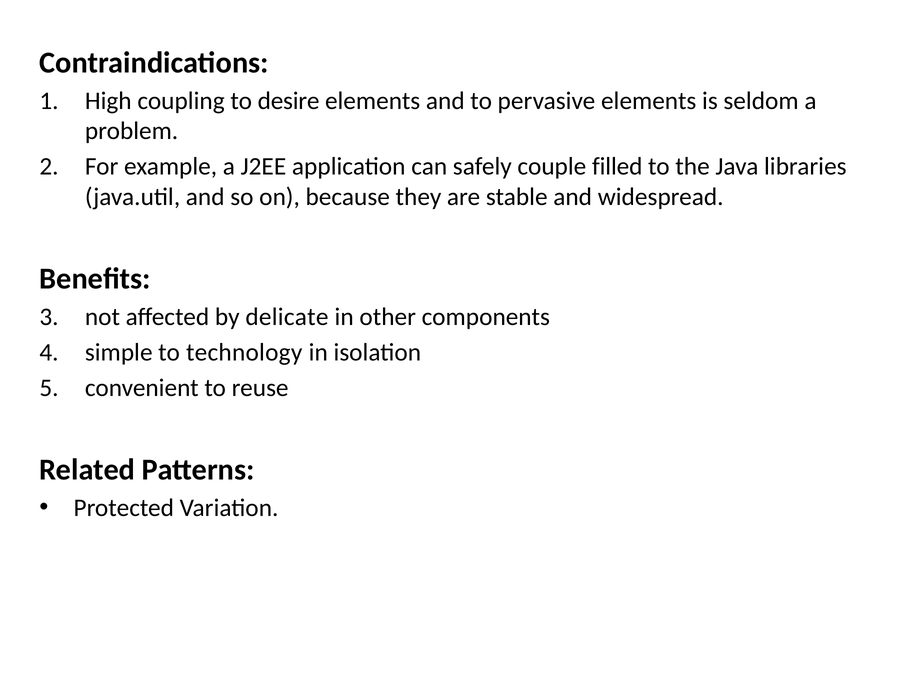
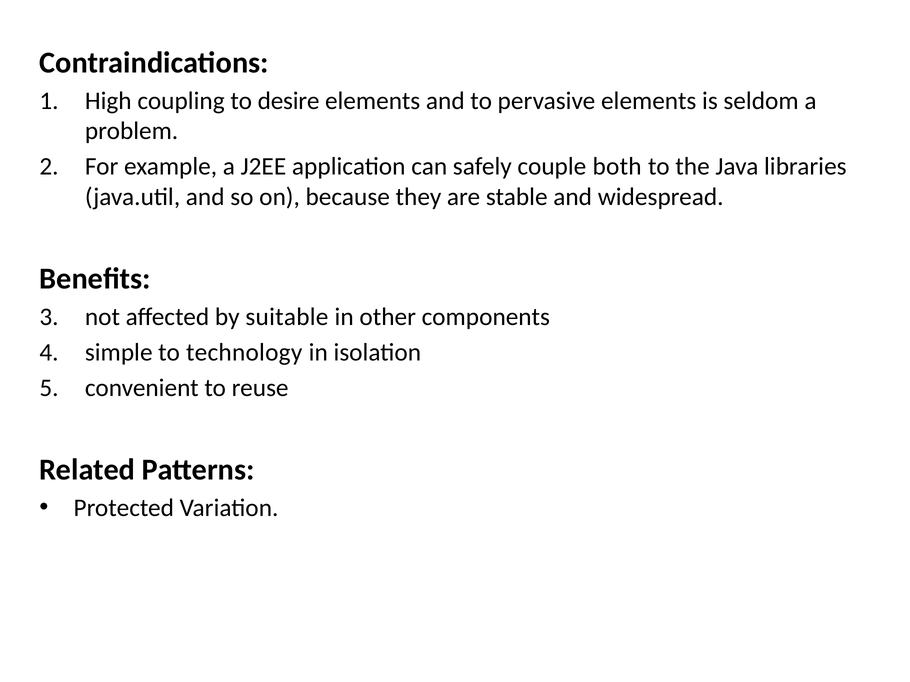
filled: filled -> both (617, 167)
delicate: delicate -> suitable (287, 317)
